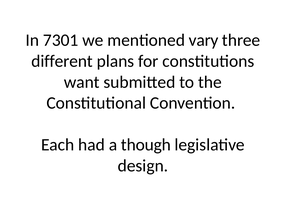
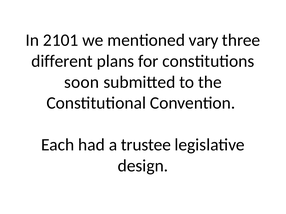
7301: 7301 -> 2101 (61, 40)
want: want -> soon (82, 82)
though: though -> trustee (146, 145)
